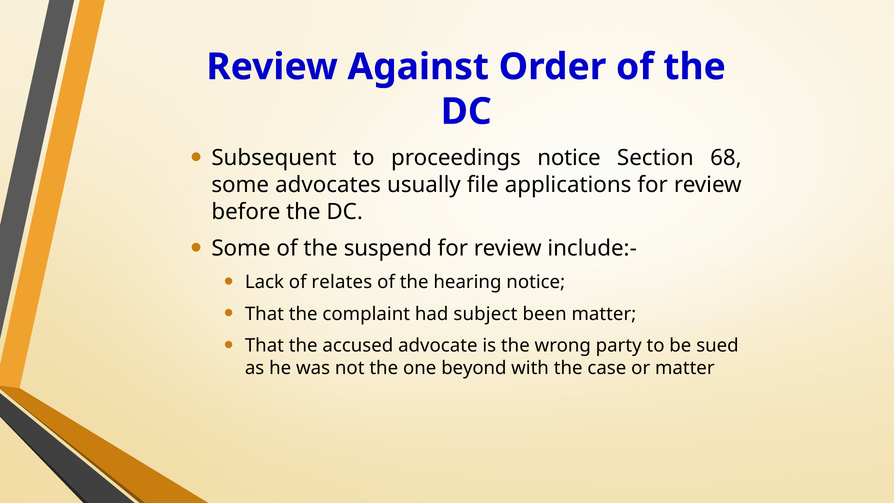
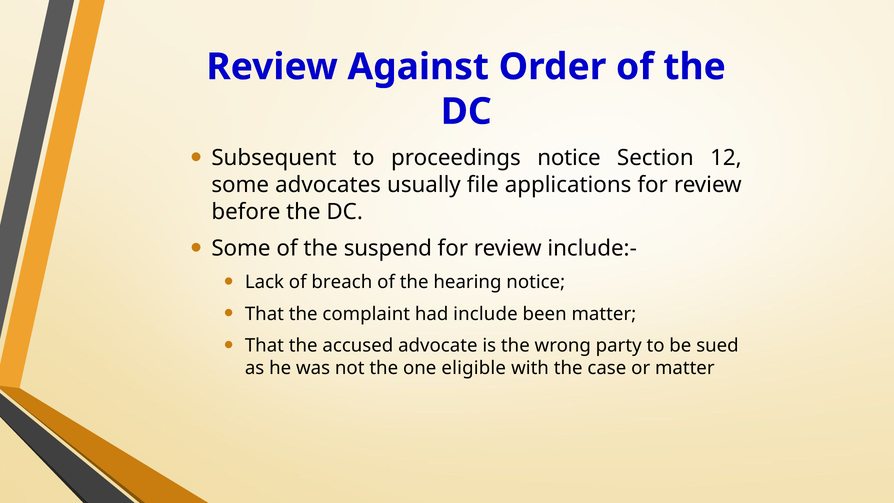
68: 68 -> 12 (726, 158)
relates: relates -> breach (342, 282)
subject: subject -> include (485, 314)
beyond: beyond -> eligible (474, 368)
